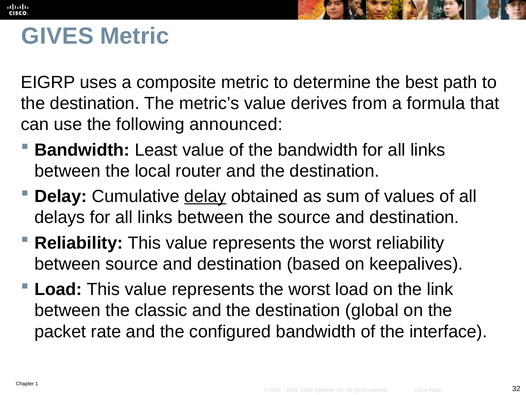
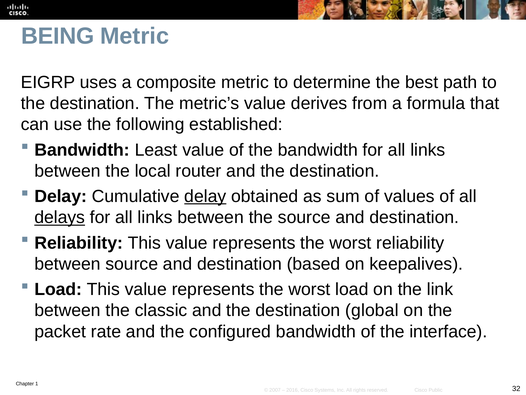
GIVES: GIVES -> BEING (58, 36)
announced: announced -> established (236, 124)
delays underline: none -> present (60, 217)
